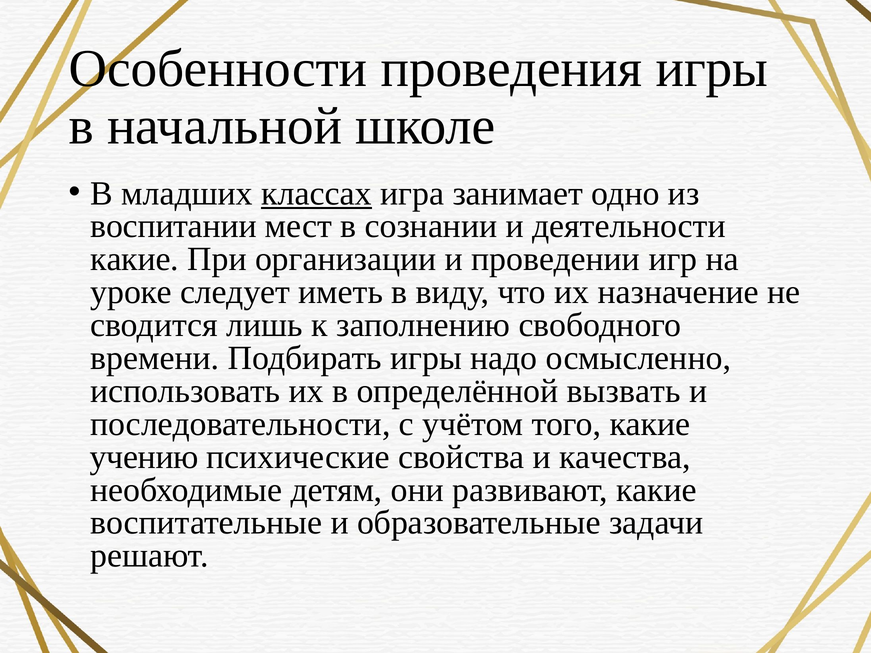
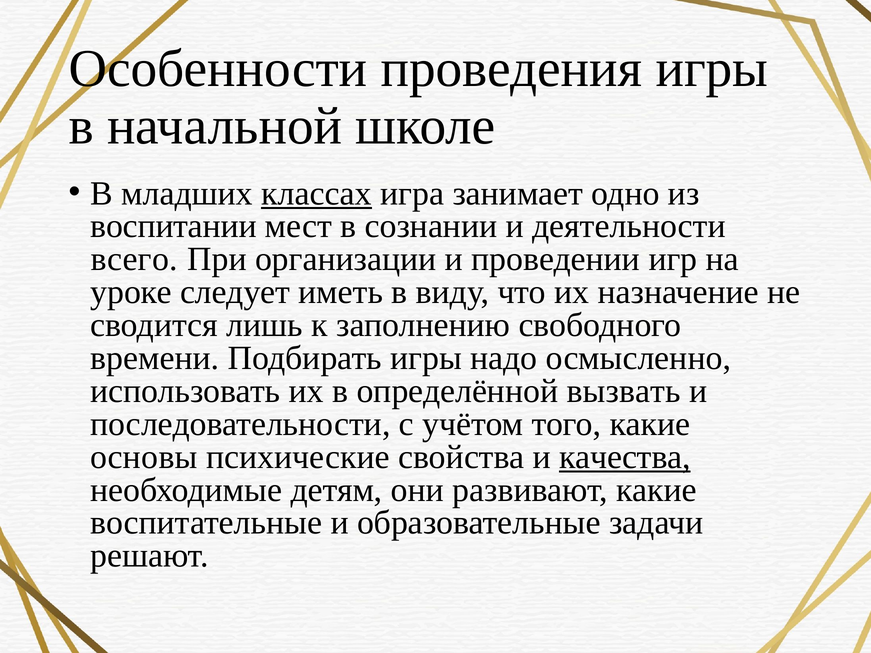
какие: какие -> всего (134, 259)
учению: учению -> основы (144, 457)
качества underline: none -> present (625, 457)
